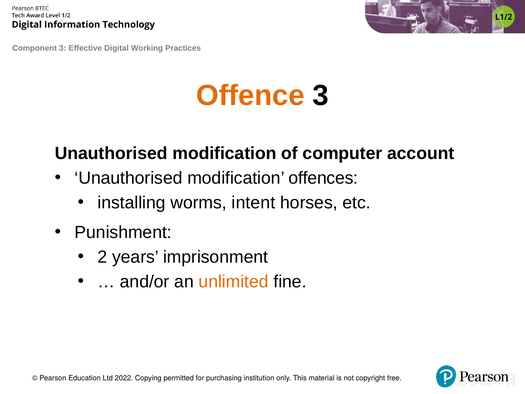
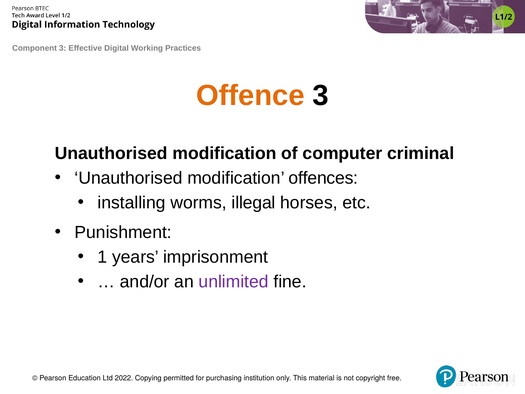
account: account -> criminal (421, 153)
intent: intent -> illegal (254, 203)
2: 2 -> 1 (102, 257)
unlimited colour: orange -> purple (234, 282)
